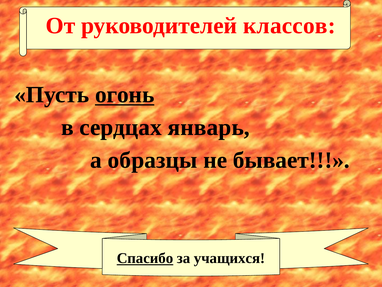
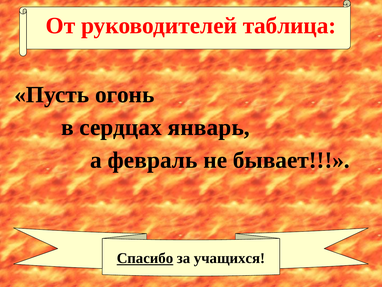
классов: классов -> таблица (289, 26)
огонь underline: present -> none (125, 95)
образцы: образцы -> февраль (153, 160)
